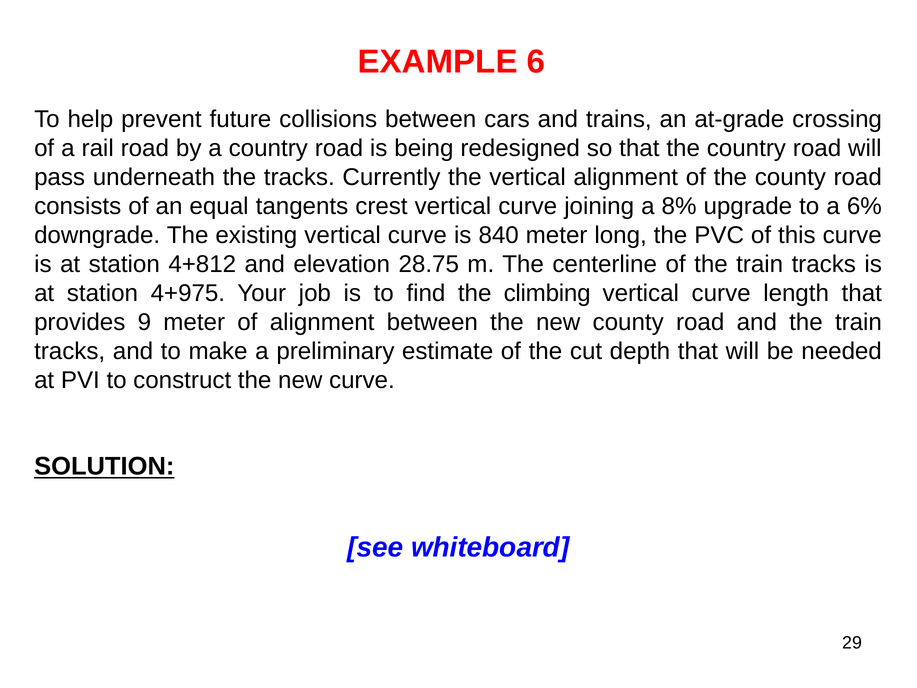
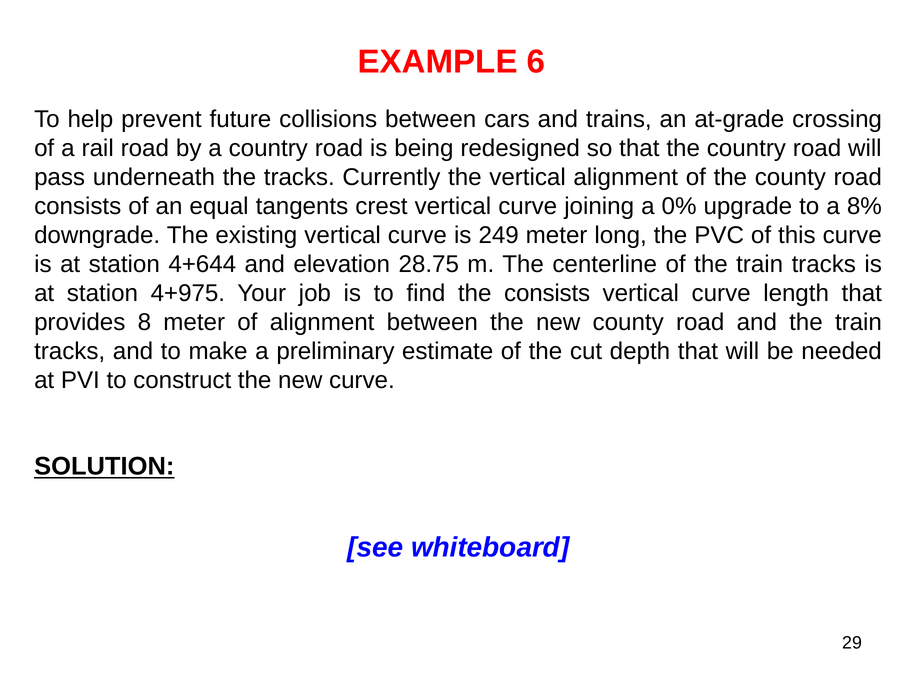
8%: 8% -> 0% (679, 206)
6%: 6% -> 8% (864, 206)
840: 840 -> 249 (499, 235)
4+812: 4+812 -> 4+644 (202, 264)
the climbing: climbing -> consists (547, 293)
9: 9 -> 8 (144, 322)
